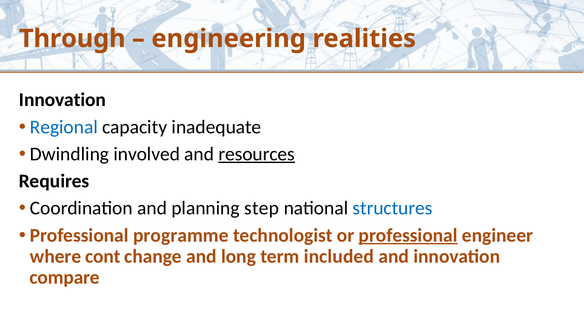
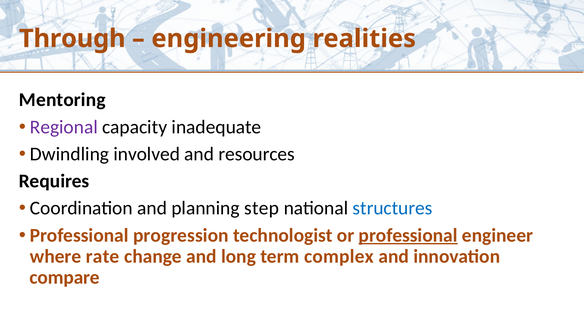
Innovation: Innovation -> Mentoring (62, 100)
Regional colour: blue -> purple (64, 127)
resources underline: present -> none (257, 154)
programme: programme -> progression (181, 236)
cont: cont -> rate (103, 257)
included: included -> complex (339, 257)
